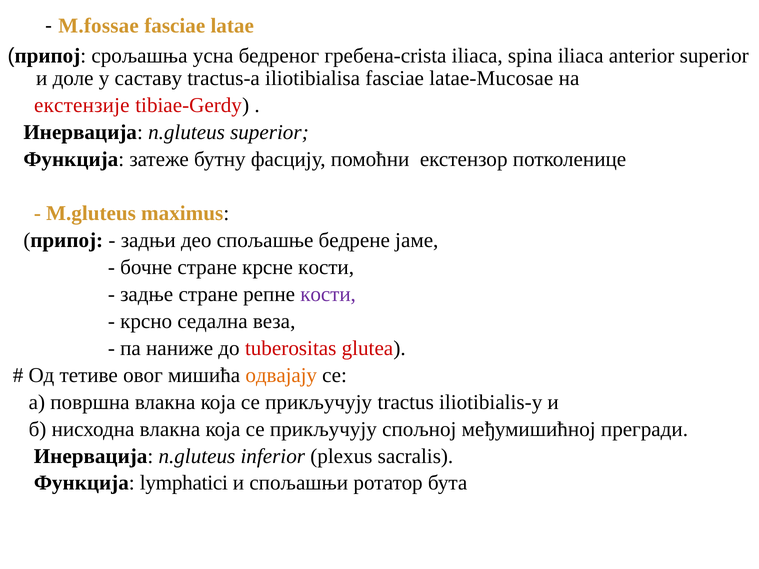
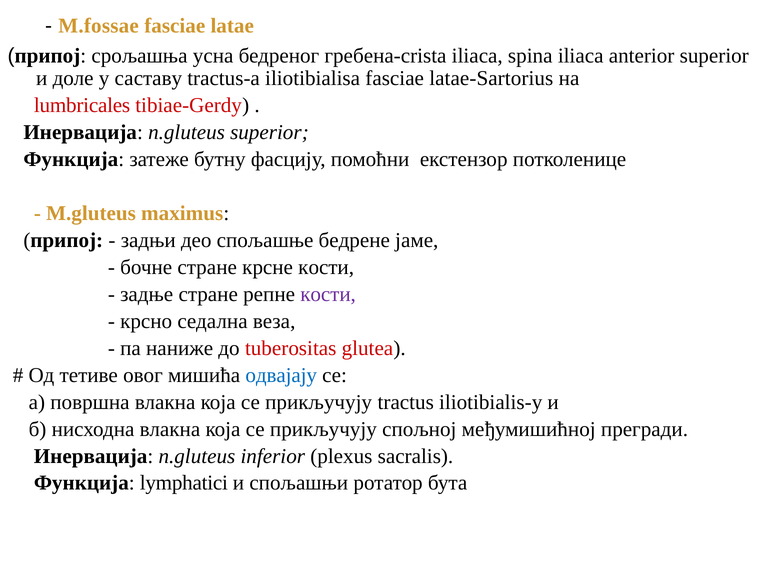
latae-Mucosae: latae-Mucosae -> latae-Sartorius (491, 79)
екстензије: екстензије -> lumbricales (82, 105)
одвајају colour: orange -> blue (281, 375)
